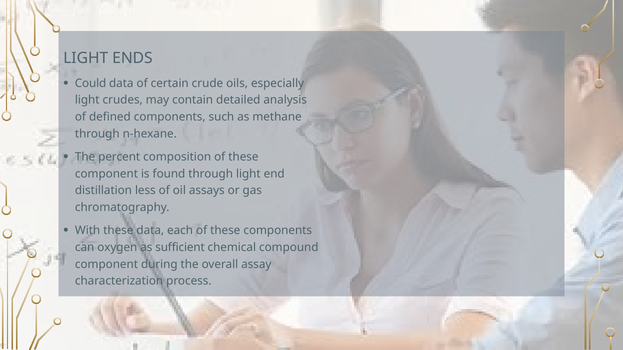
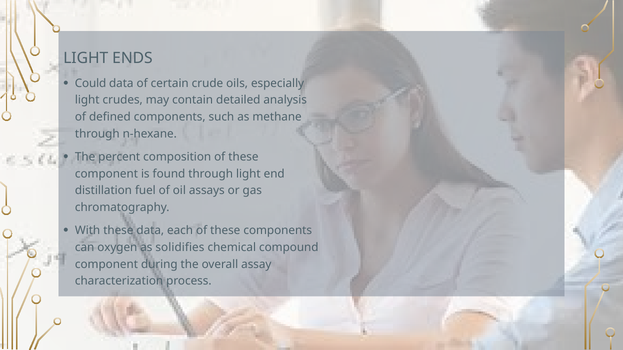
less: less -> fuel (145, 191)
sufficient: sufficient -> solidifies (180, 248)
